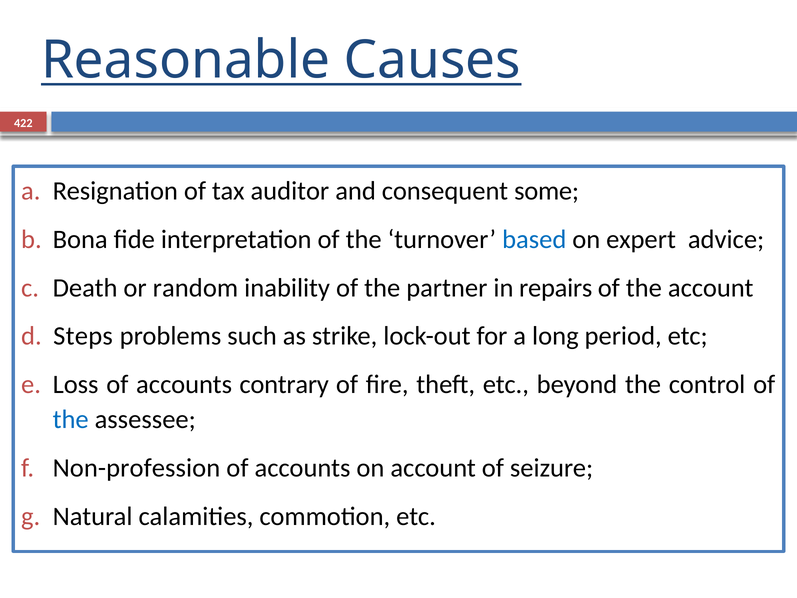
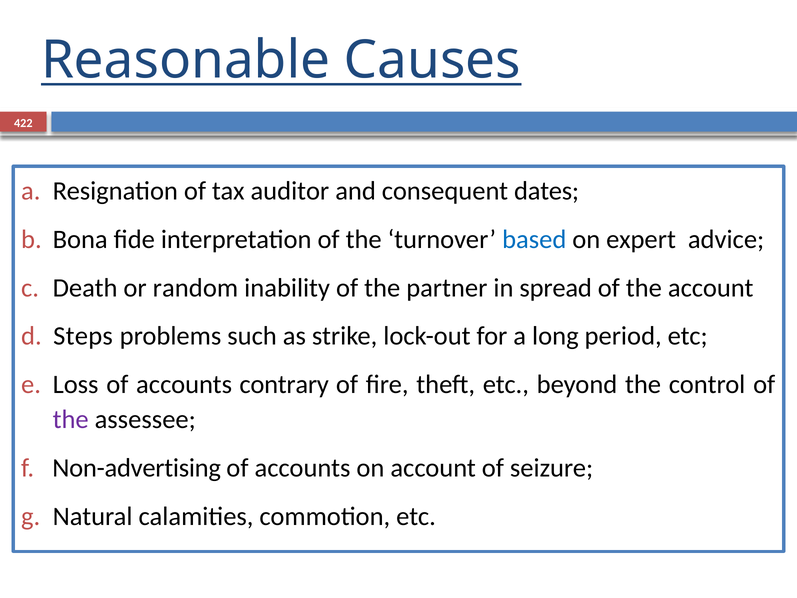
some: some -> dates (547, 191)
repairs: repairs -> spread (556, 288)
the colour: blue -> purple (71, 419)
Non-profession: Non-profession -> Non-advertising (137, 468)
